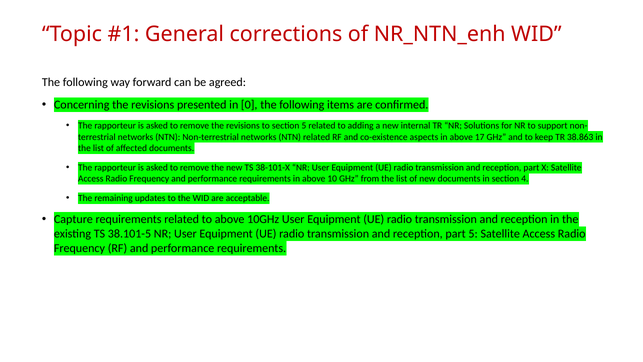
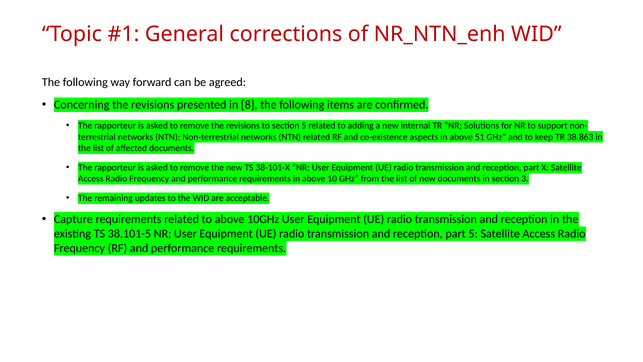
0: 0 -> 8 (249, 105)
17: 17 -> 51 (480, 137)
4: 4 -> 3 (525, 179)
